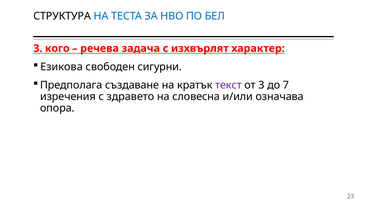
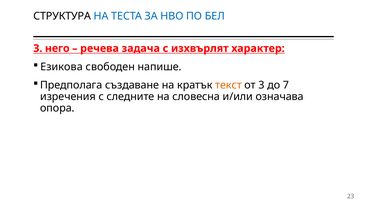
кого: кого -> него (57, 49)
сигурни: сигурни -> напише (160, 67)
текст colour: purple -> orange (229, 85)
здравето: здравето -> следните (130, 97)
